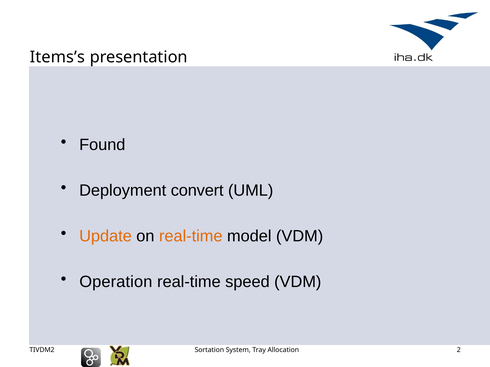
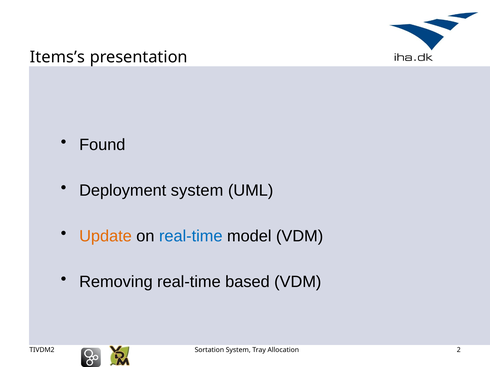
Deployment convert: convert -> system (197, 191)
real-time colour: orange -> blue (191, 236)
Operation: Operation -> Removing (116, 282)
speed: speed -> based (247, 282)
